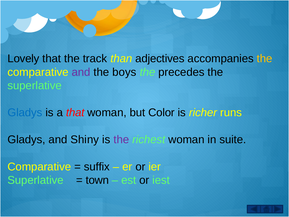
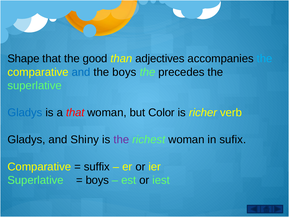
Lovely: Lovely -> Shape (23, 59)
track: track -> good (95, 59)
the colour: yellow -> light blue (265, 59)
and colour: purple -> blue (81, 72)
runs: runs -> verb (231, 113)
suite: suite -> sufix (233, 140)
town: town -> boys (97, 180)
